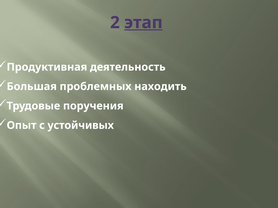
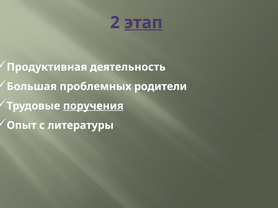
находить: находить -> родители (161, 87)
поручения underline: none -> present (93, 106)
устойчивых: устойчивых -> литературы (81, 126)
